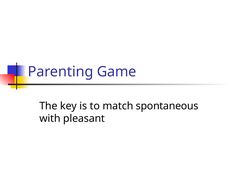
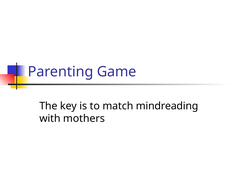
spontaneous: spontaneous -> mindreading (167, 106)
pleasant: pleasant -> mothers (84, 118)
